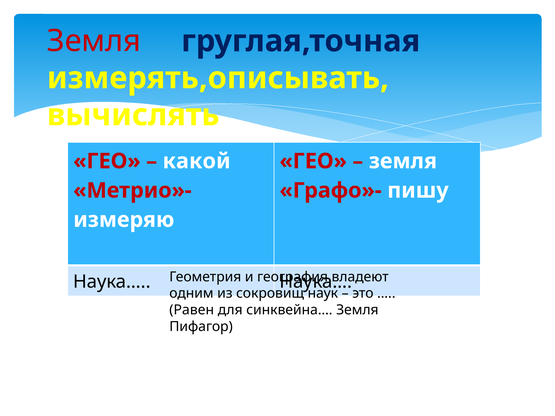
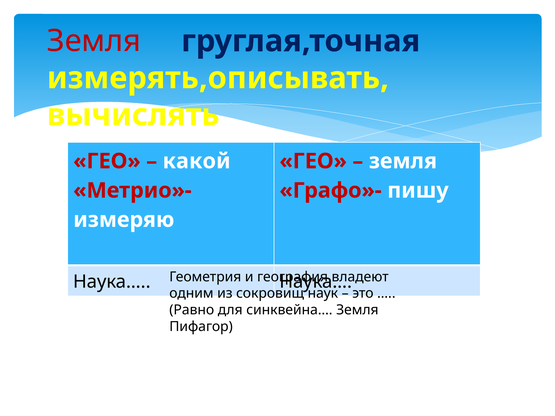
Равен: Равен -> Равно (192, 310)
